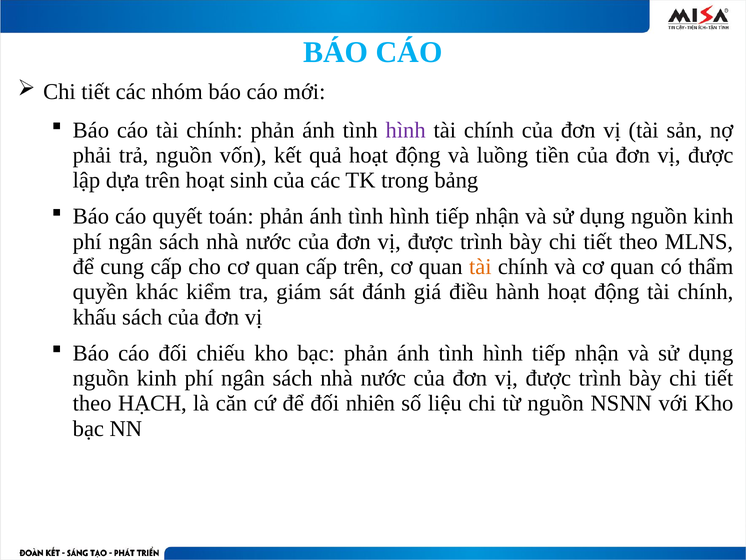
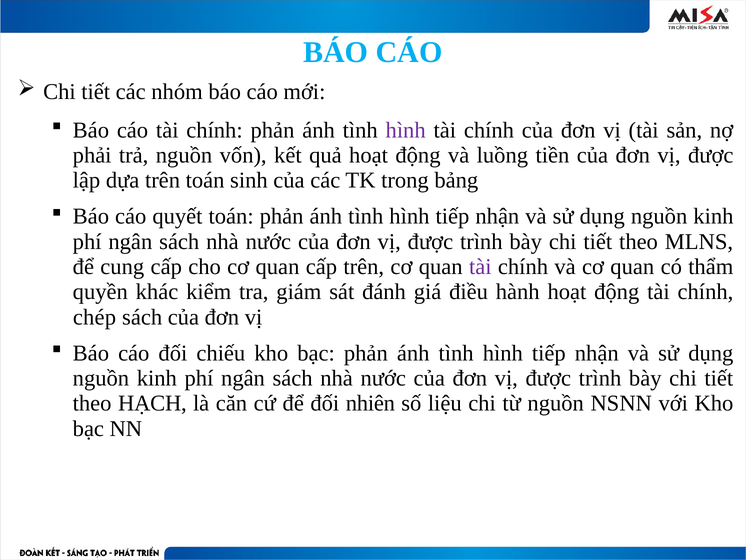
trên hoạt: hoạt -> toán (205, 180)
tài colour: orange -> purple (480, 267)
khấu: khấu -> chép (94, 317)
